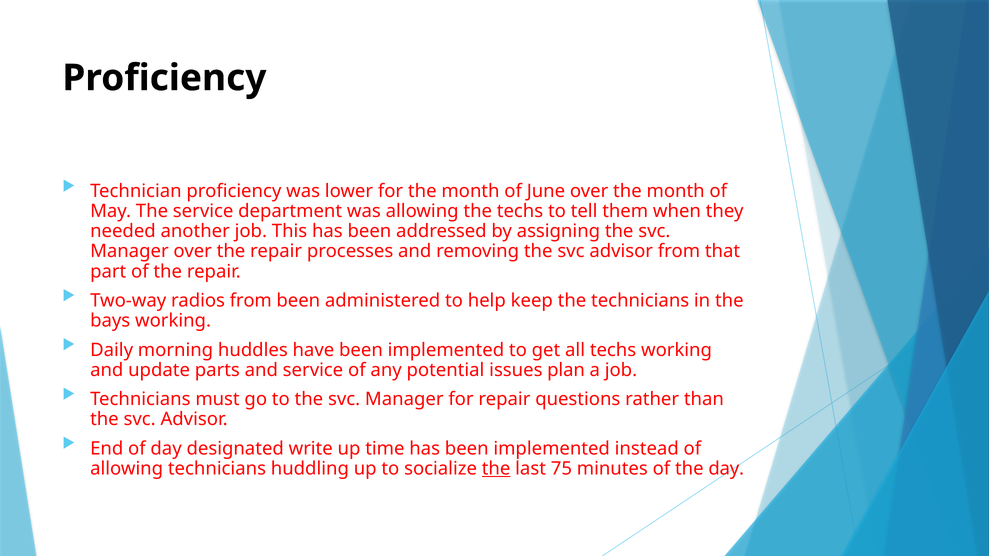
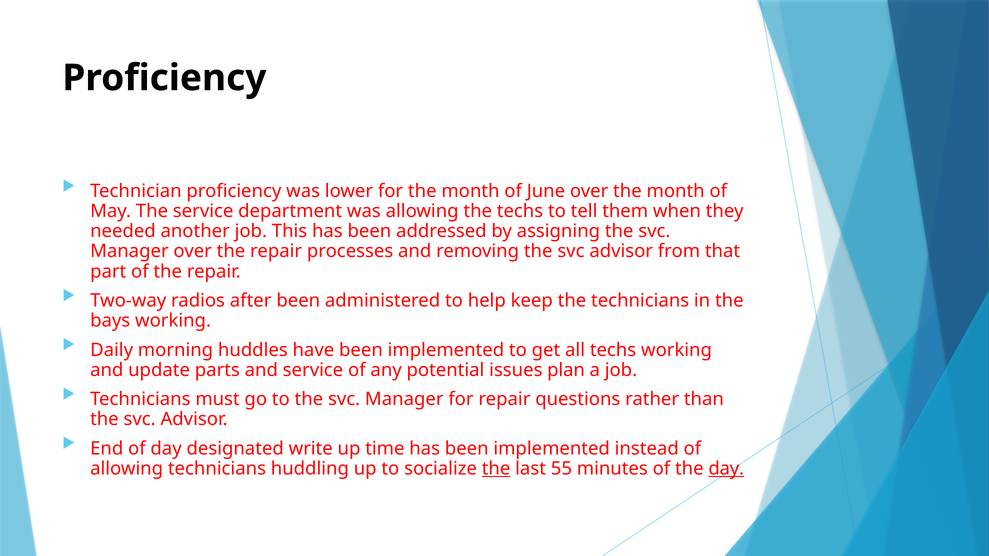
radios from: from -> after (251, 301)
75: 75 -> 55 (561, 469)
day underline: none -> present (726, 469)
